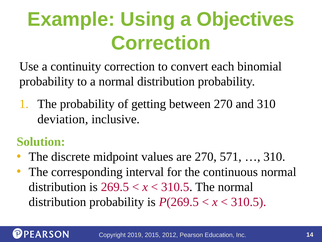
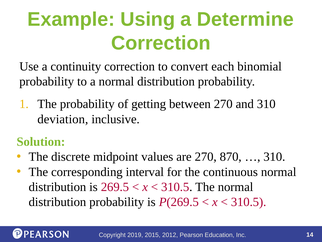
Objectives: Objectives -> Determine (245, 19)
571: 571 -> 870 (231, 156)
